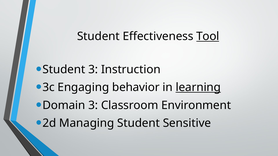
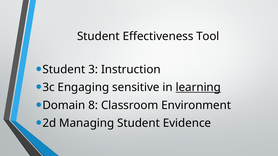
Tool underline: present -> none (208, 36)
behavior: behavior -> sensitive (136, 88)
Domain 3: 3 -> 8 (93, 105)
Sensitive: Sensitive -> Evidence (187, 123)
